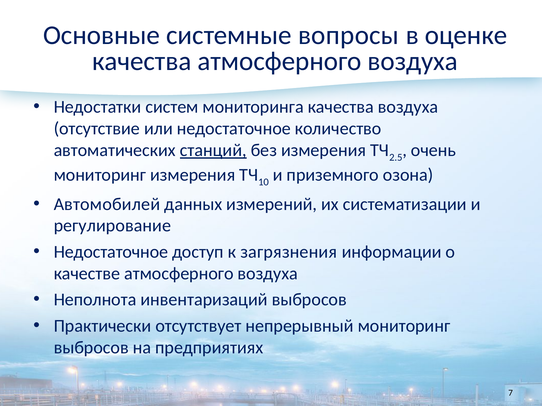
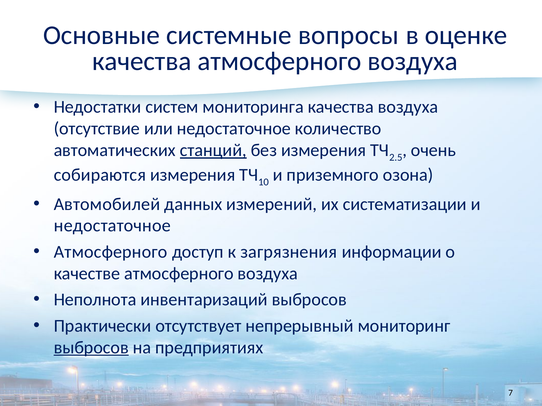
мониторинг: мониторинг -> собираются (100, 175)
регулирование: регулирование -> недостаточное (112, 226)
Недостаточное: Недостаточное -> Атмосферного (111, 252)
выбросов underline: none -> present (91, 348)
